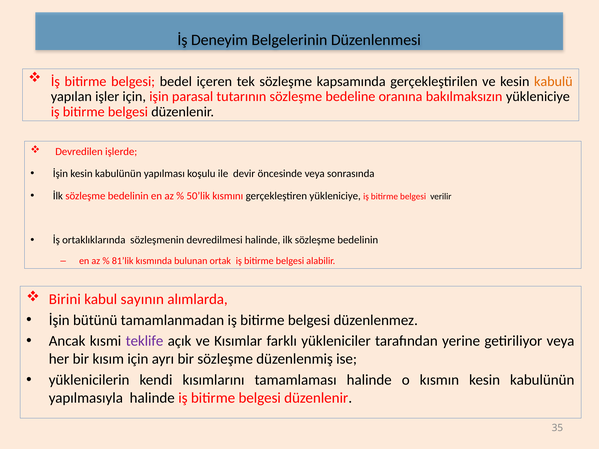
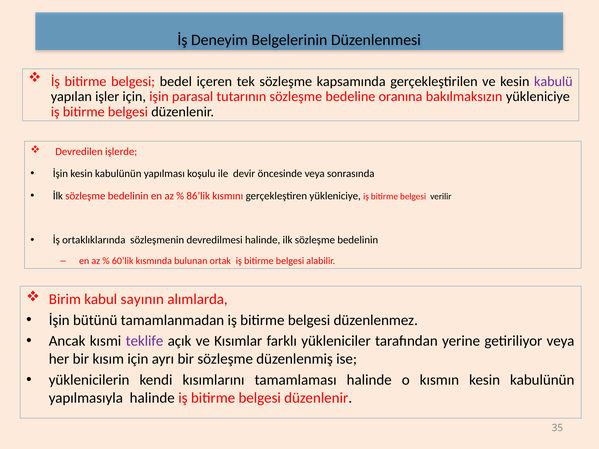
kabulü colour: orange -> purple (553, 81)
50’lik: 50’lik -> 86’lik (198, 196)
81’lik: 81’lik -> 60’lik (123, 261)
Birini: Birini -> Birim (65, 299)
